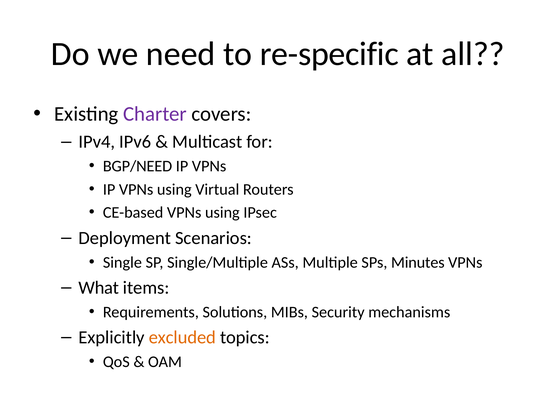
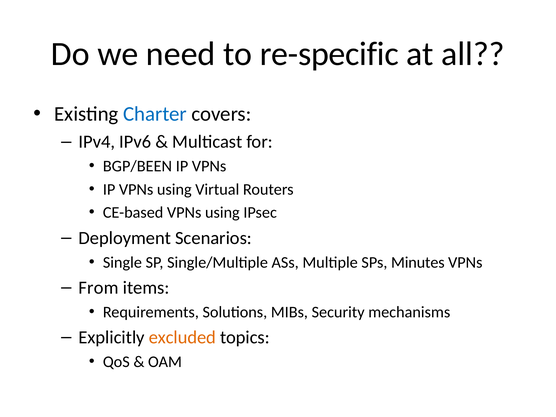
Charter colour: purple -> blue (155, 114)
BGP/NEED: BGP/NEED -> BGP/BEEN (137, 166)
What: What -> From (99, 288)
